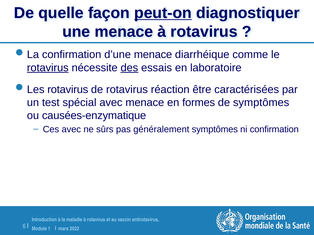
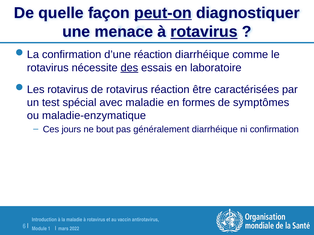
rotavirus underline: none -> present (204, 32)
d’une menace: menace -> réaction (153, 55)
rotavirus underline: present -> none (48, 68)
avec menace: menace -> maladie (145, 103)
causées-enzymatique: causées-enzymatique -> maladie-enzymatique (94, 116)
Ces avec: avec -> jours (71, 130)
sûrs: sûrs -> bout (105, 130)
généralement symptômes: symptômes -> diarrhéique (215, 130)
